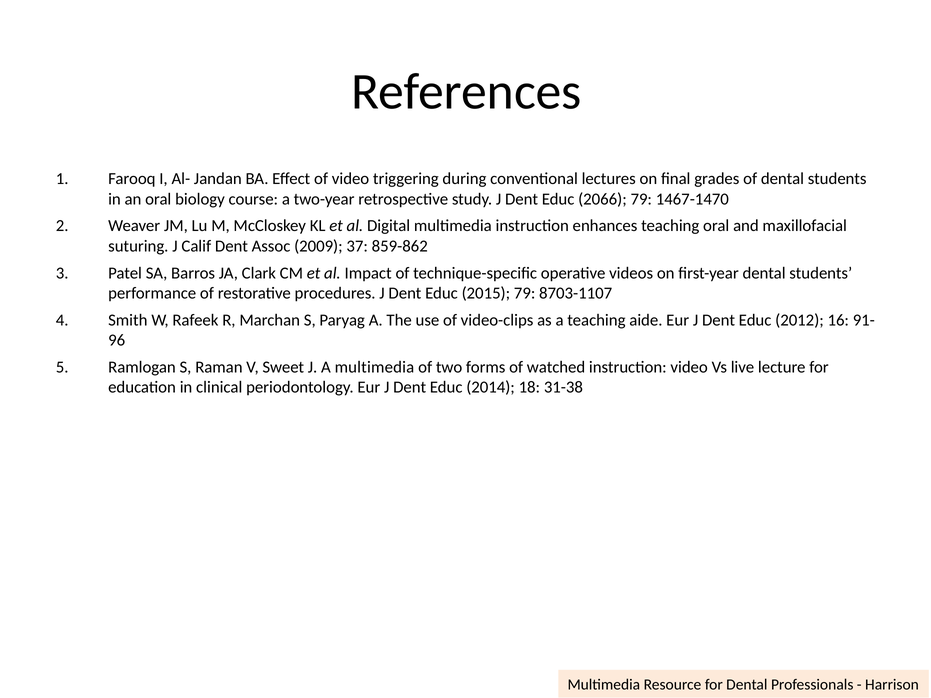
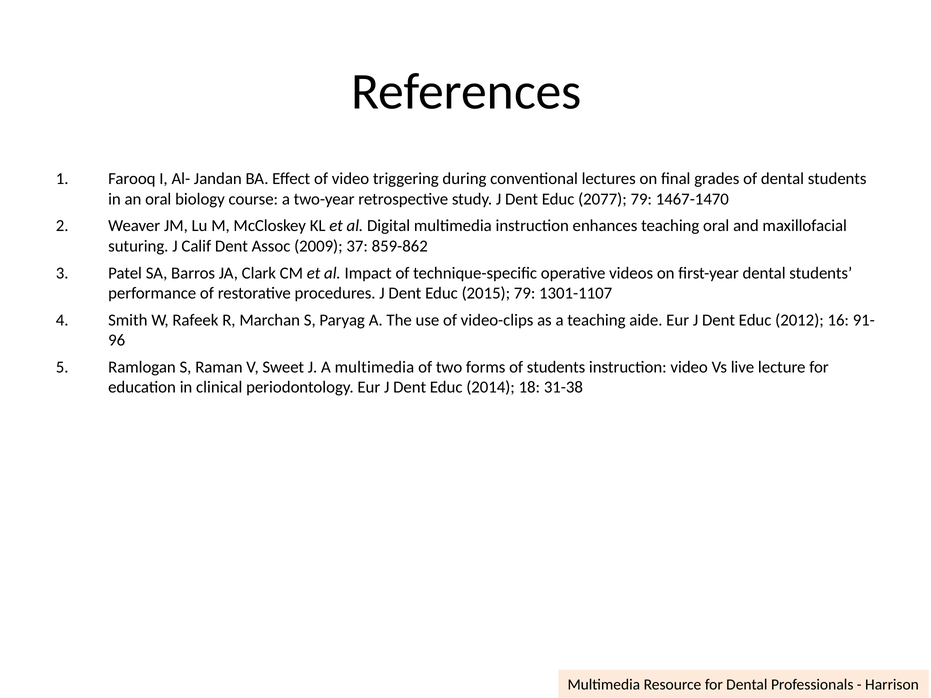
2066: 2066 -> 2077 (602, 199)
8703-1107: 8703-1107 -> 1301-1107 (576, 293)
of watched: watched -> students (556, 367)
